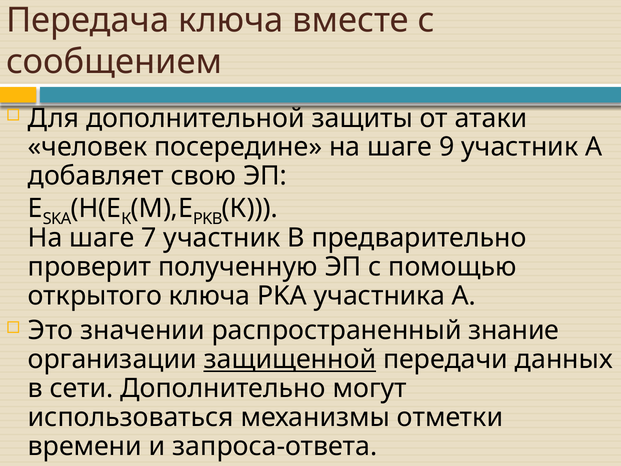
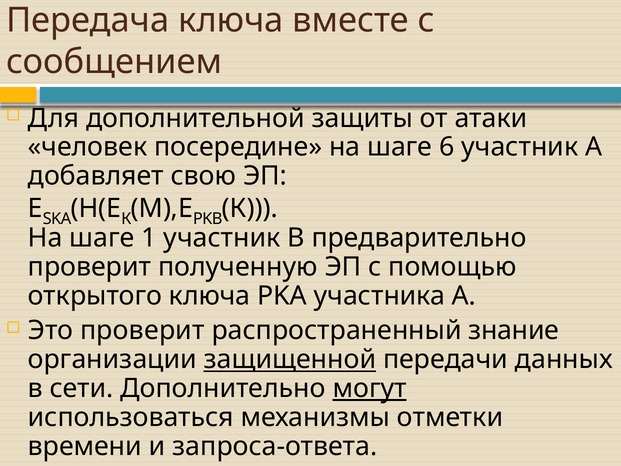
9: 9 -> 6 (447, 147)
7: 7 -> 1 (149, 238)
Это значении: значении -> проверит (142, 330)
могут underline: none -> present (370, 388)
